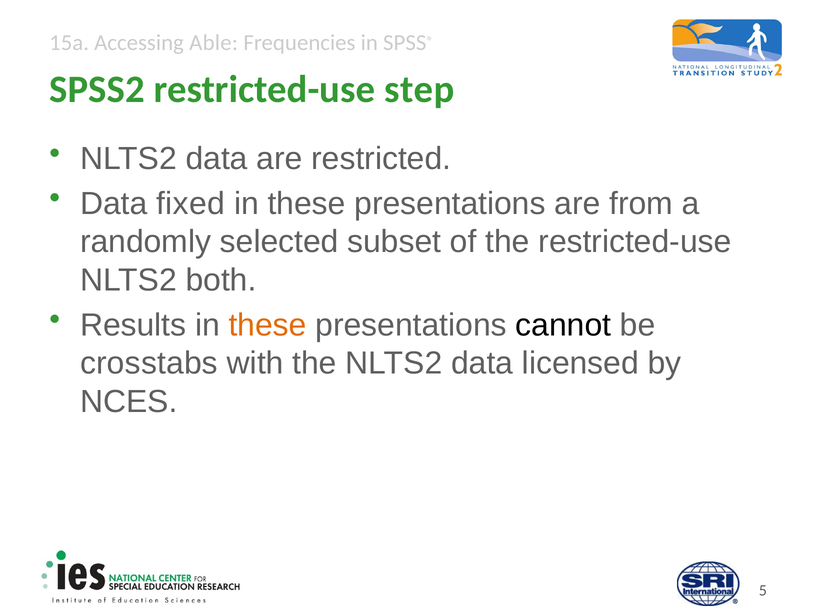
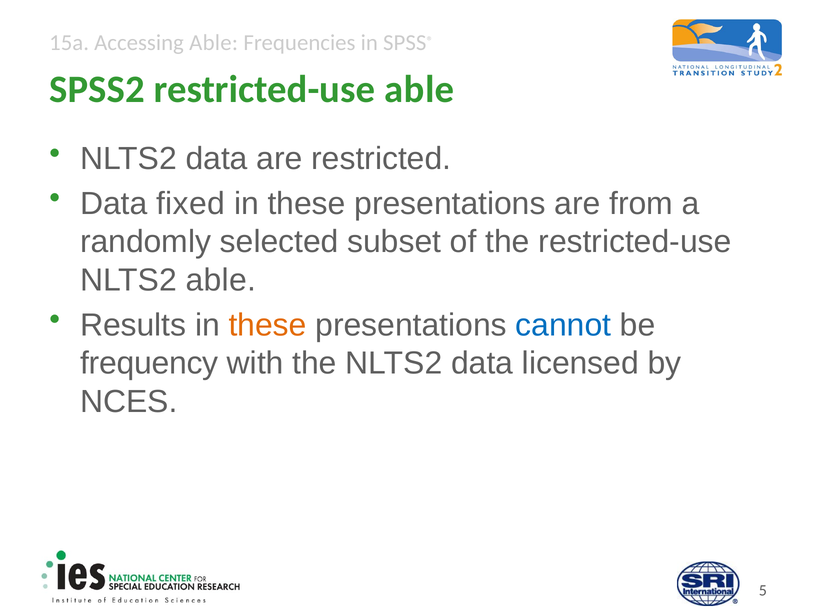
restricted-use step: step -> able (419, 89)
NLTS2 both: both -> able (221, 280)
cannot colour: black -> blue (563, 325)
crosstabs: crosstabs -> frequency (149, 363)
